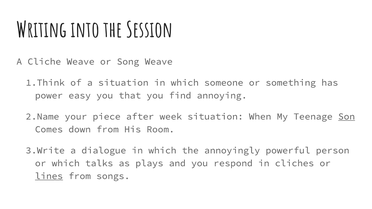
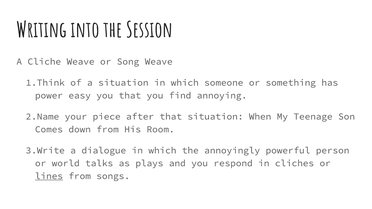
after week: week -> that (171, 117)
Son underline: present -> none (347, 117)
or which: which -> world (66, 163)
